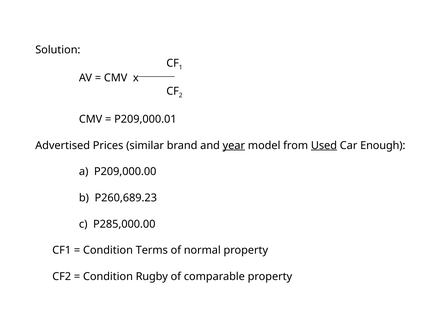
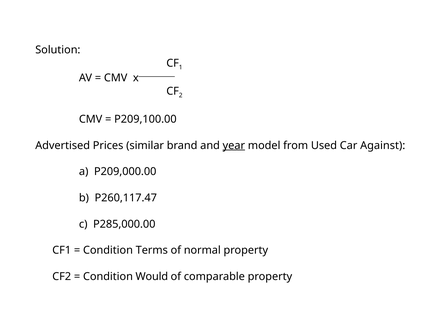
P209,000.01: P209,000.01 -> P209,100.00 (145, 119)
Used underline: present -> none (324, 145)
Enough: Enough -> Against (383, 145)
P260,689.23: P260,689.23 -> P260,117.47 (126, 198)
Rugby: Rugby -> Would (152, 276)
